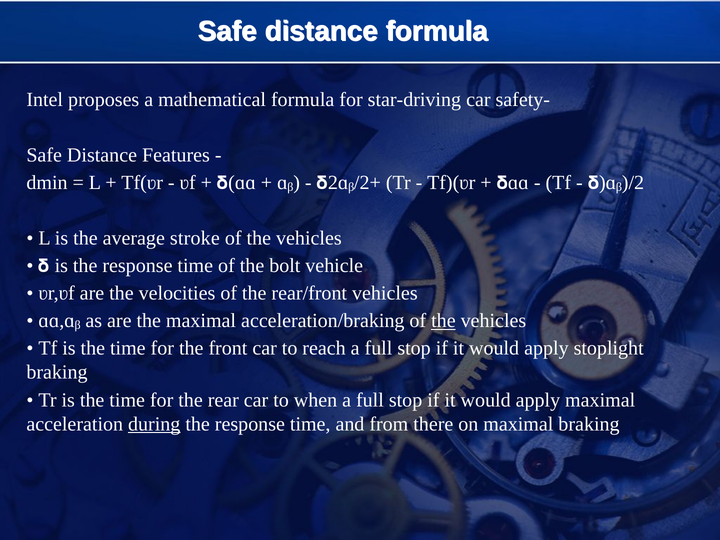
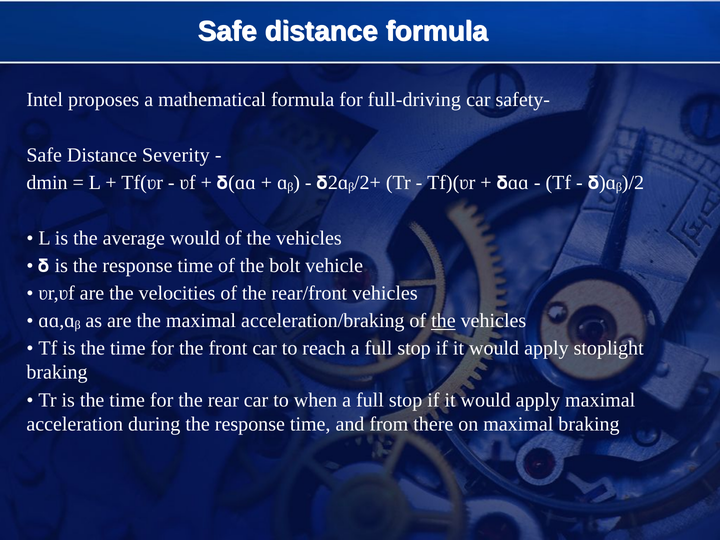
star-driving: star-driving -> full-driving (414, 100)
Features: Features -> Severity (176, 155)
average stroke: stroke -> would (195, 238)
during underline: present -> none (154, 424)
